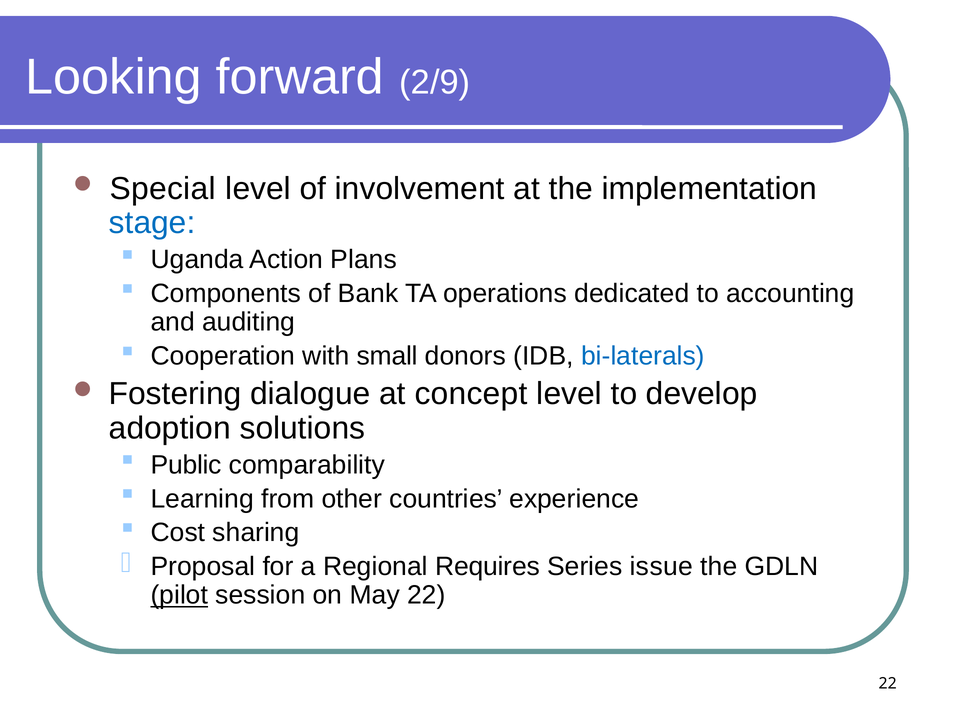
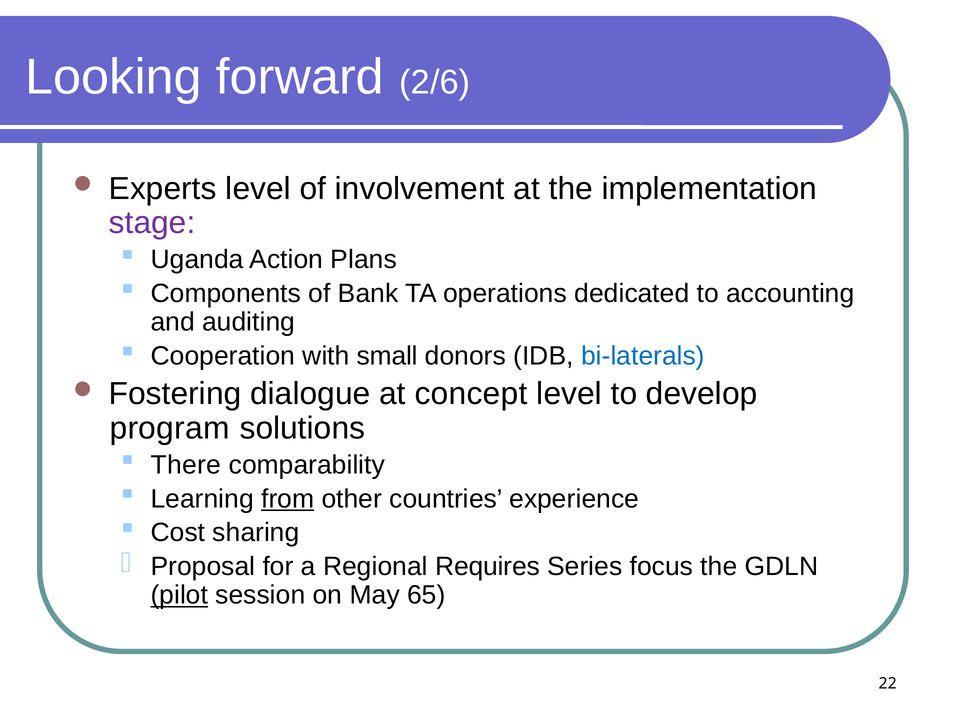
2/9: 2/9 -> 2/6 (435, 82)
Special: Special -> Experts (163, 189)
stage colour: blue -> purple (152, 223)
adoption: adoption -> program (170, 428)
Public: Public -> There (186, 465)
from underline: none -> present (288, 499)
issue: issue -> focus (661, 567)
May 22: 22 -> 65 (426, 596)
